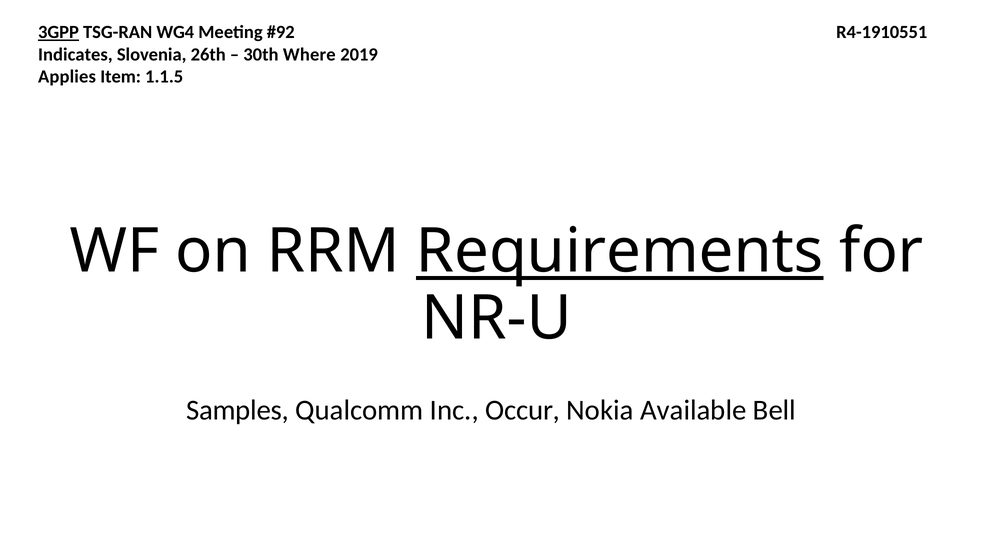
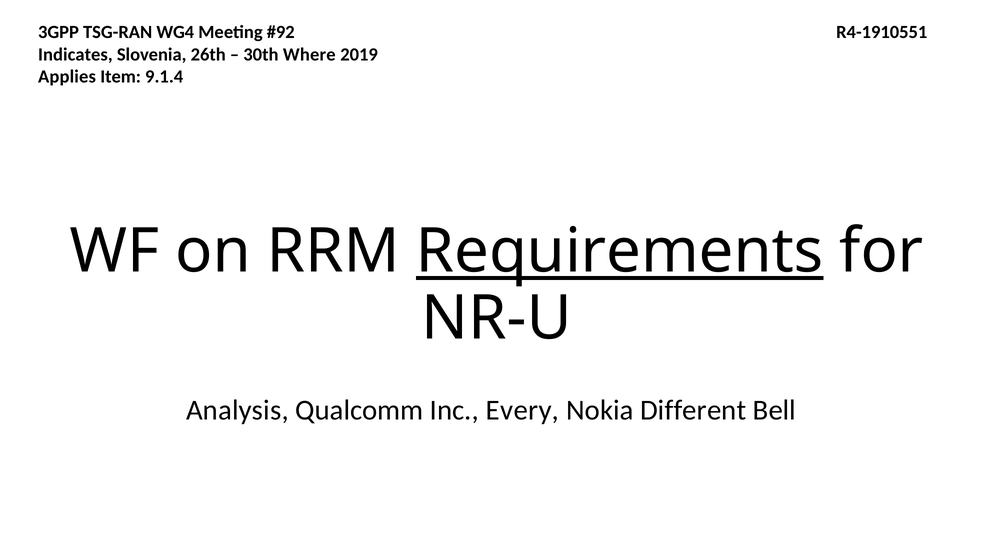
3GPP underline: present -> none (58, 32)
1.1.5: 1.1.5 -> 9.1.4 (164, 77)
Samples: Samples -> Analysis (237, 410)
Occur: Occur -> Every (522, 410)
Available: Available -> Different (693, 410)
